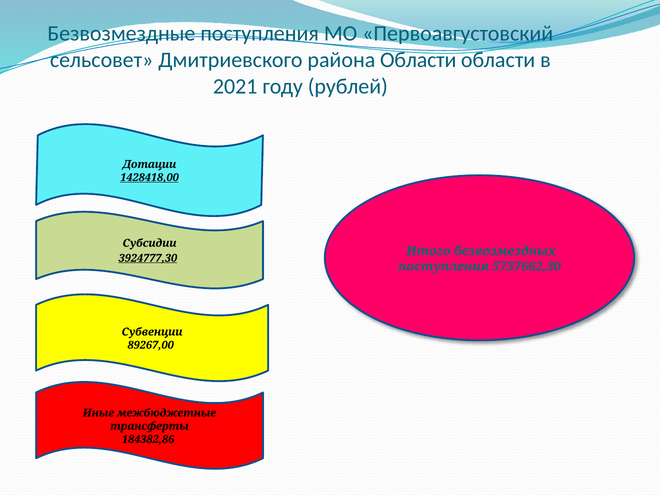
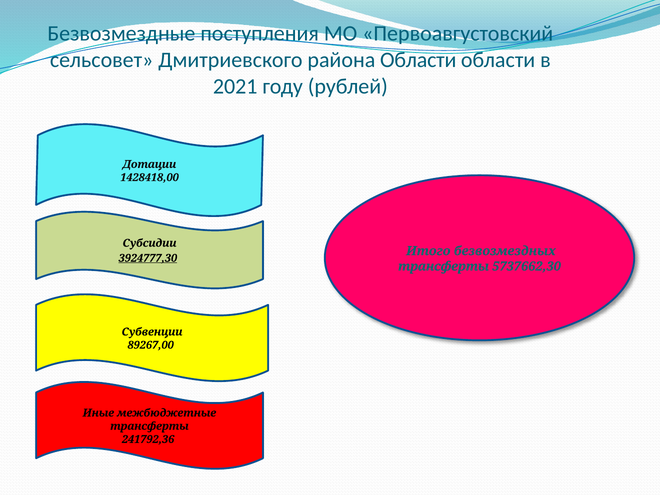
1428418,00 underline: present -> none (149, 177)
поступления: поступления -> трансферты (443, 266)
184382,86: 184382,86 -> 241792,36 (148, 439)
